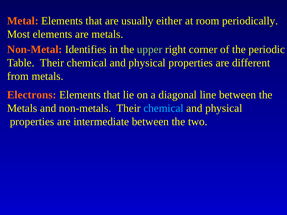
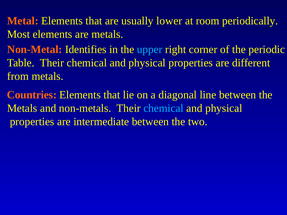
either: either -> lower (169, 21)
upper colour: light green -> light blue (150, 50)
Electrons: Electrons -> Countries (32, 95)
